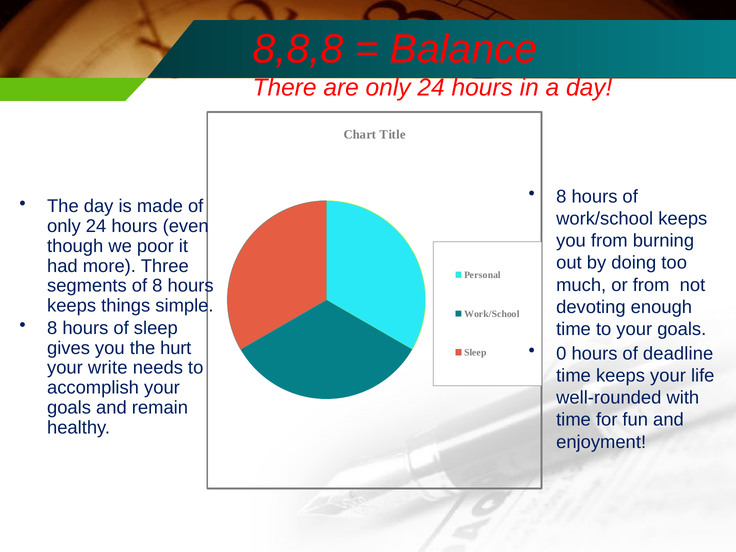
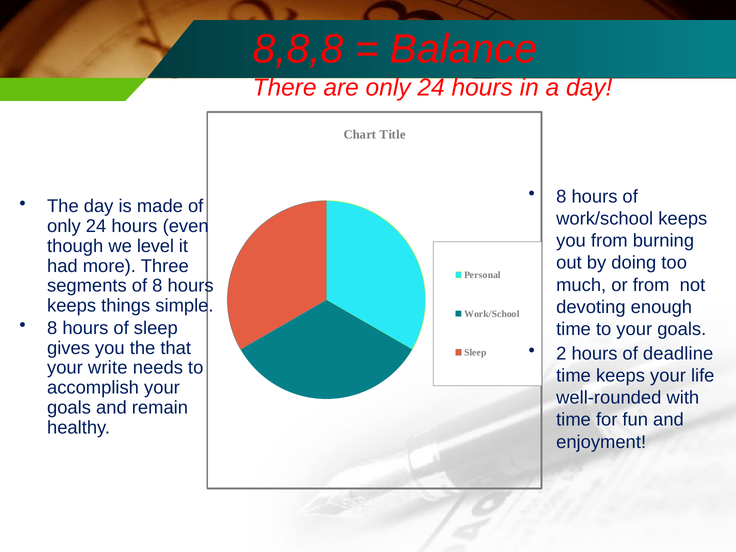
poor: poor -> level (155, 246)
hurt: hurt -> that (176, 348)
0: 0 -> 2 (561, 354)
